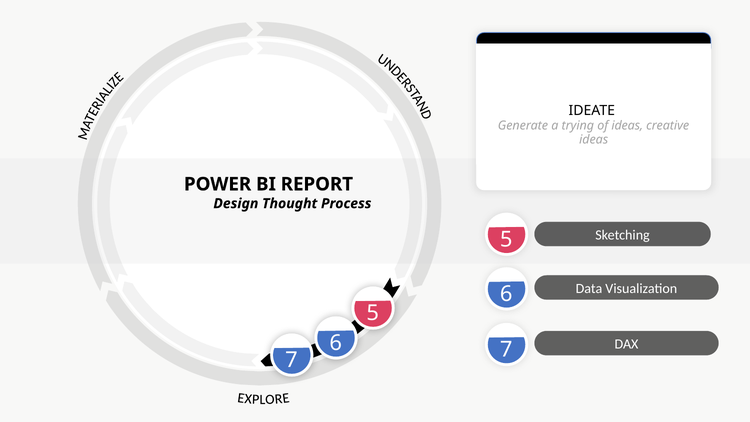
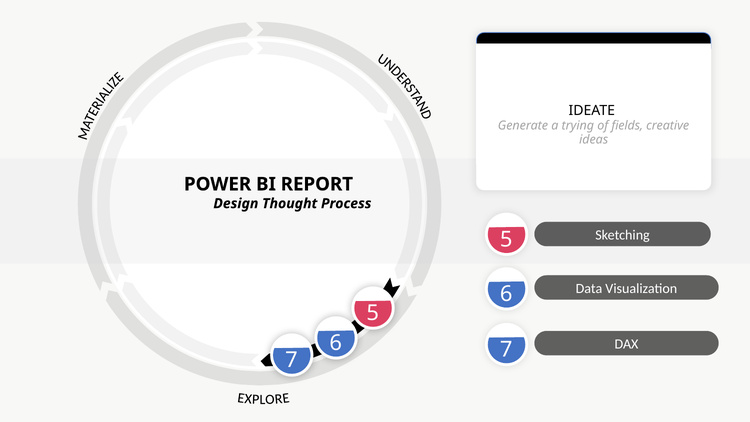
of ideas: ideas -> fields (627, 125)
